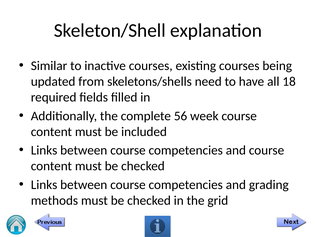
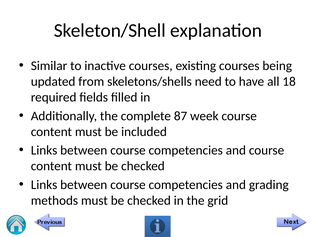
56: 56 -> 87 (181, 116)
